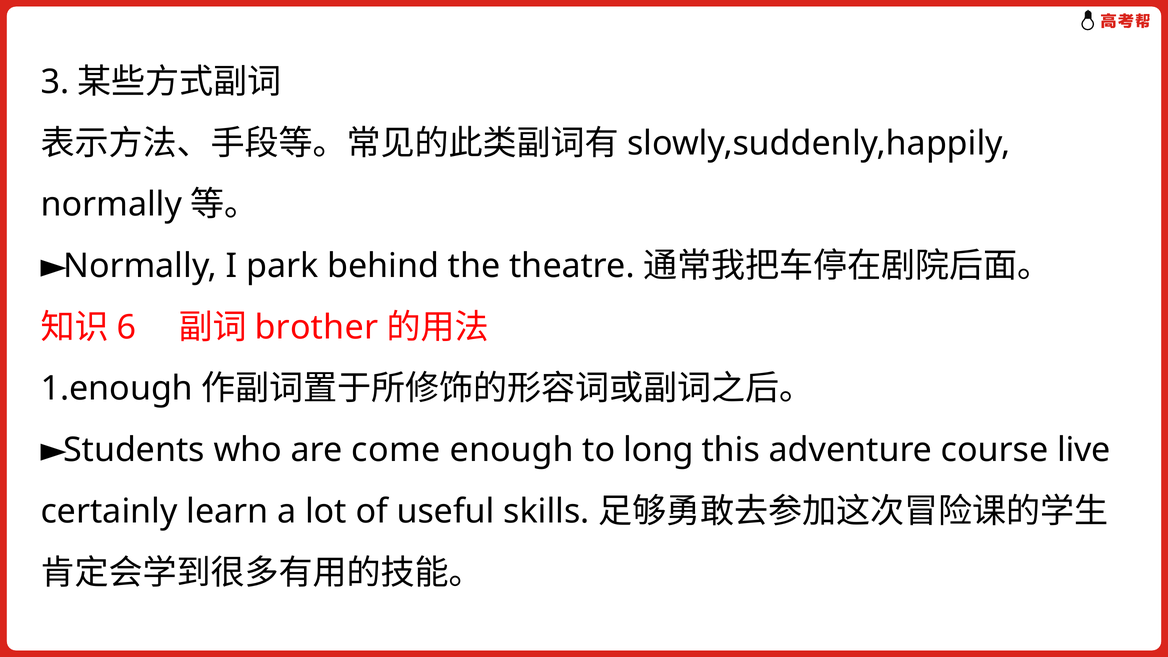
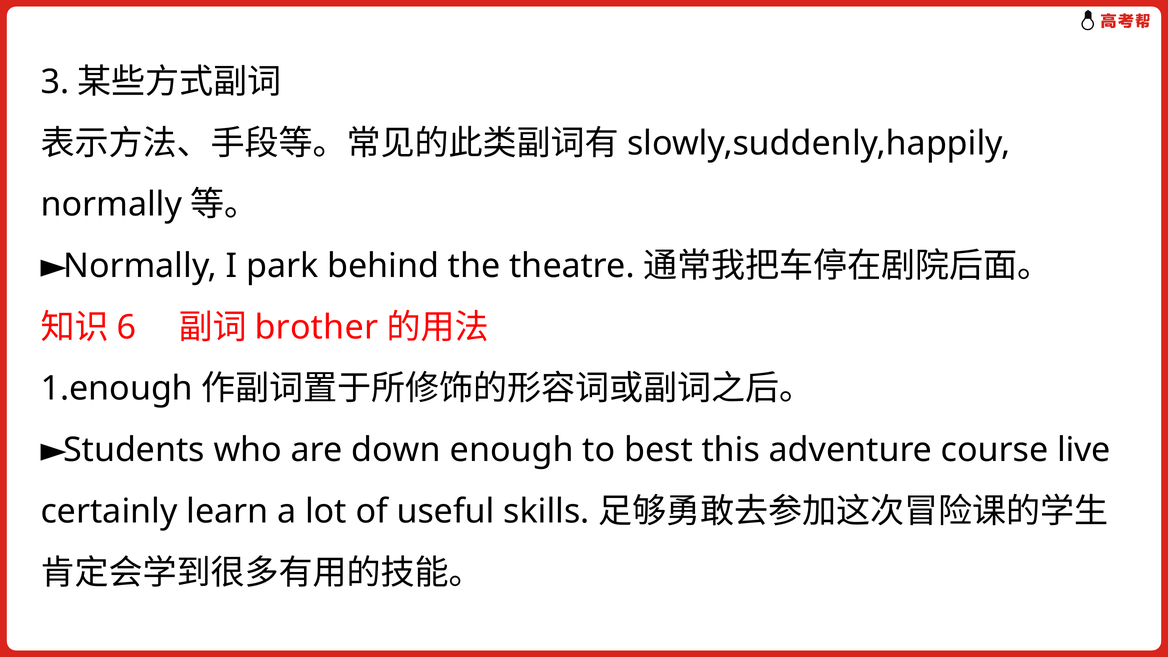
come: come -> down (396, 450)
long: long -> best (658, 450)
